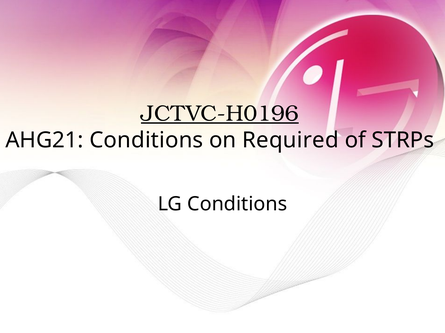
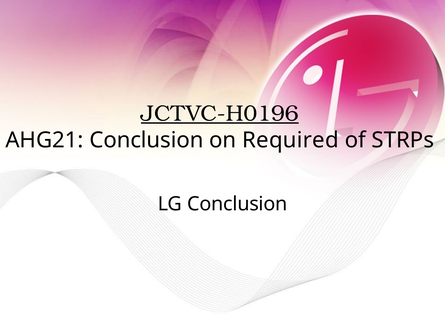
AHG21 Conditions: Conditions -> Conclusion (146, 140)
LG Conditions: Conditions -> Conclusion (237, 205)
